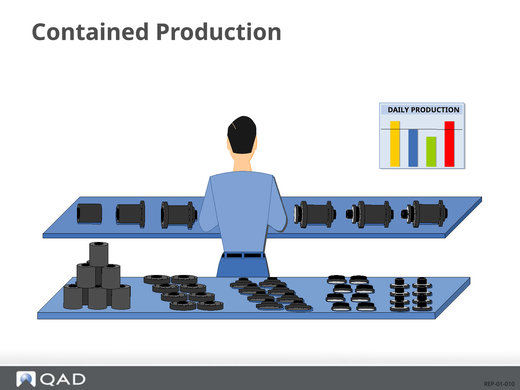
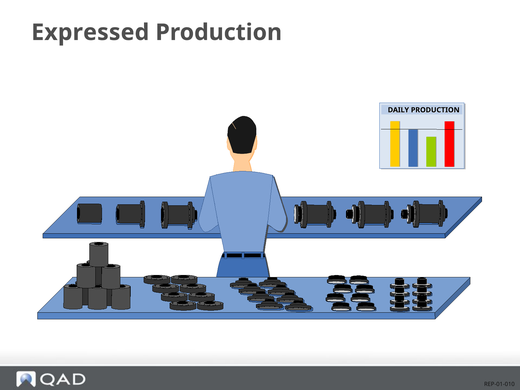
Contained: Contained -> Expressed (90, 32)
